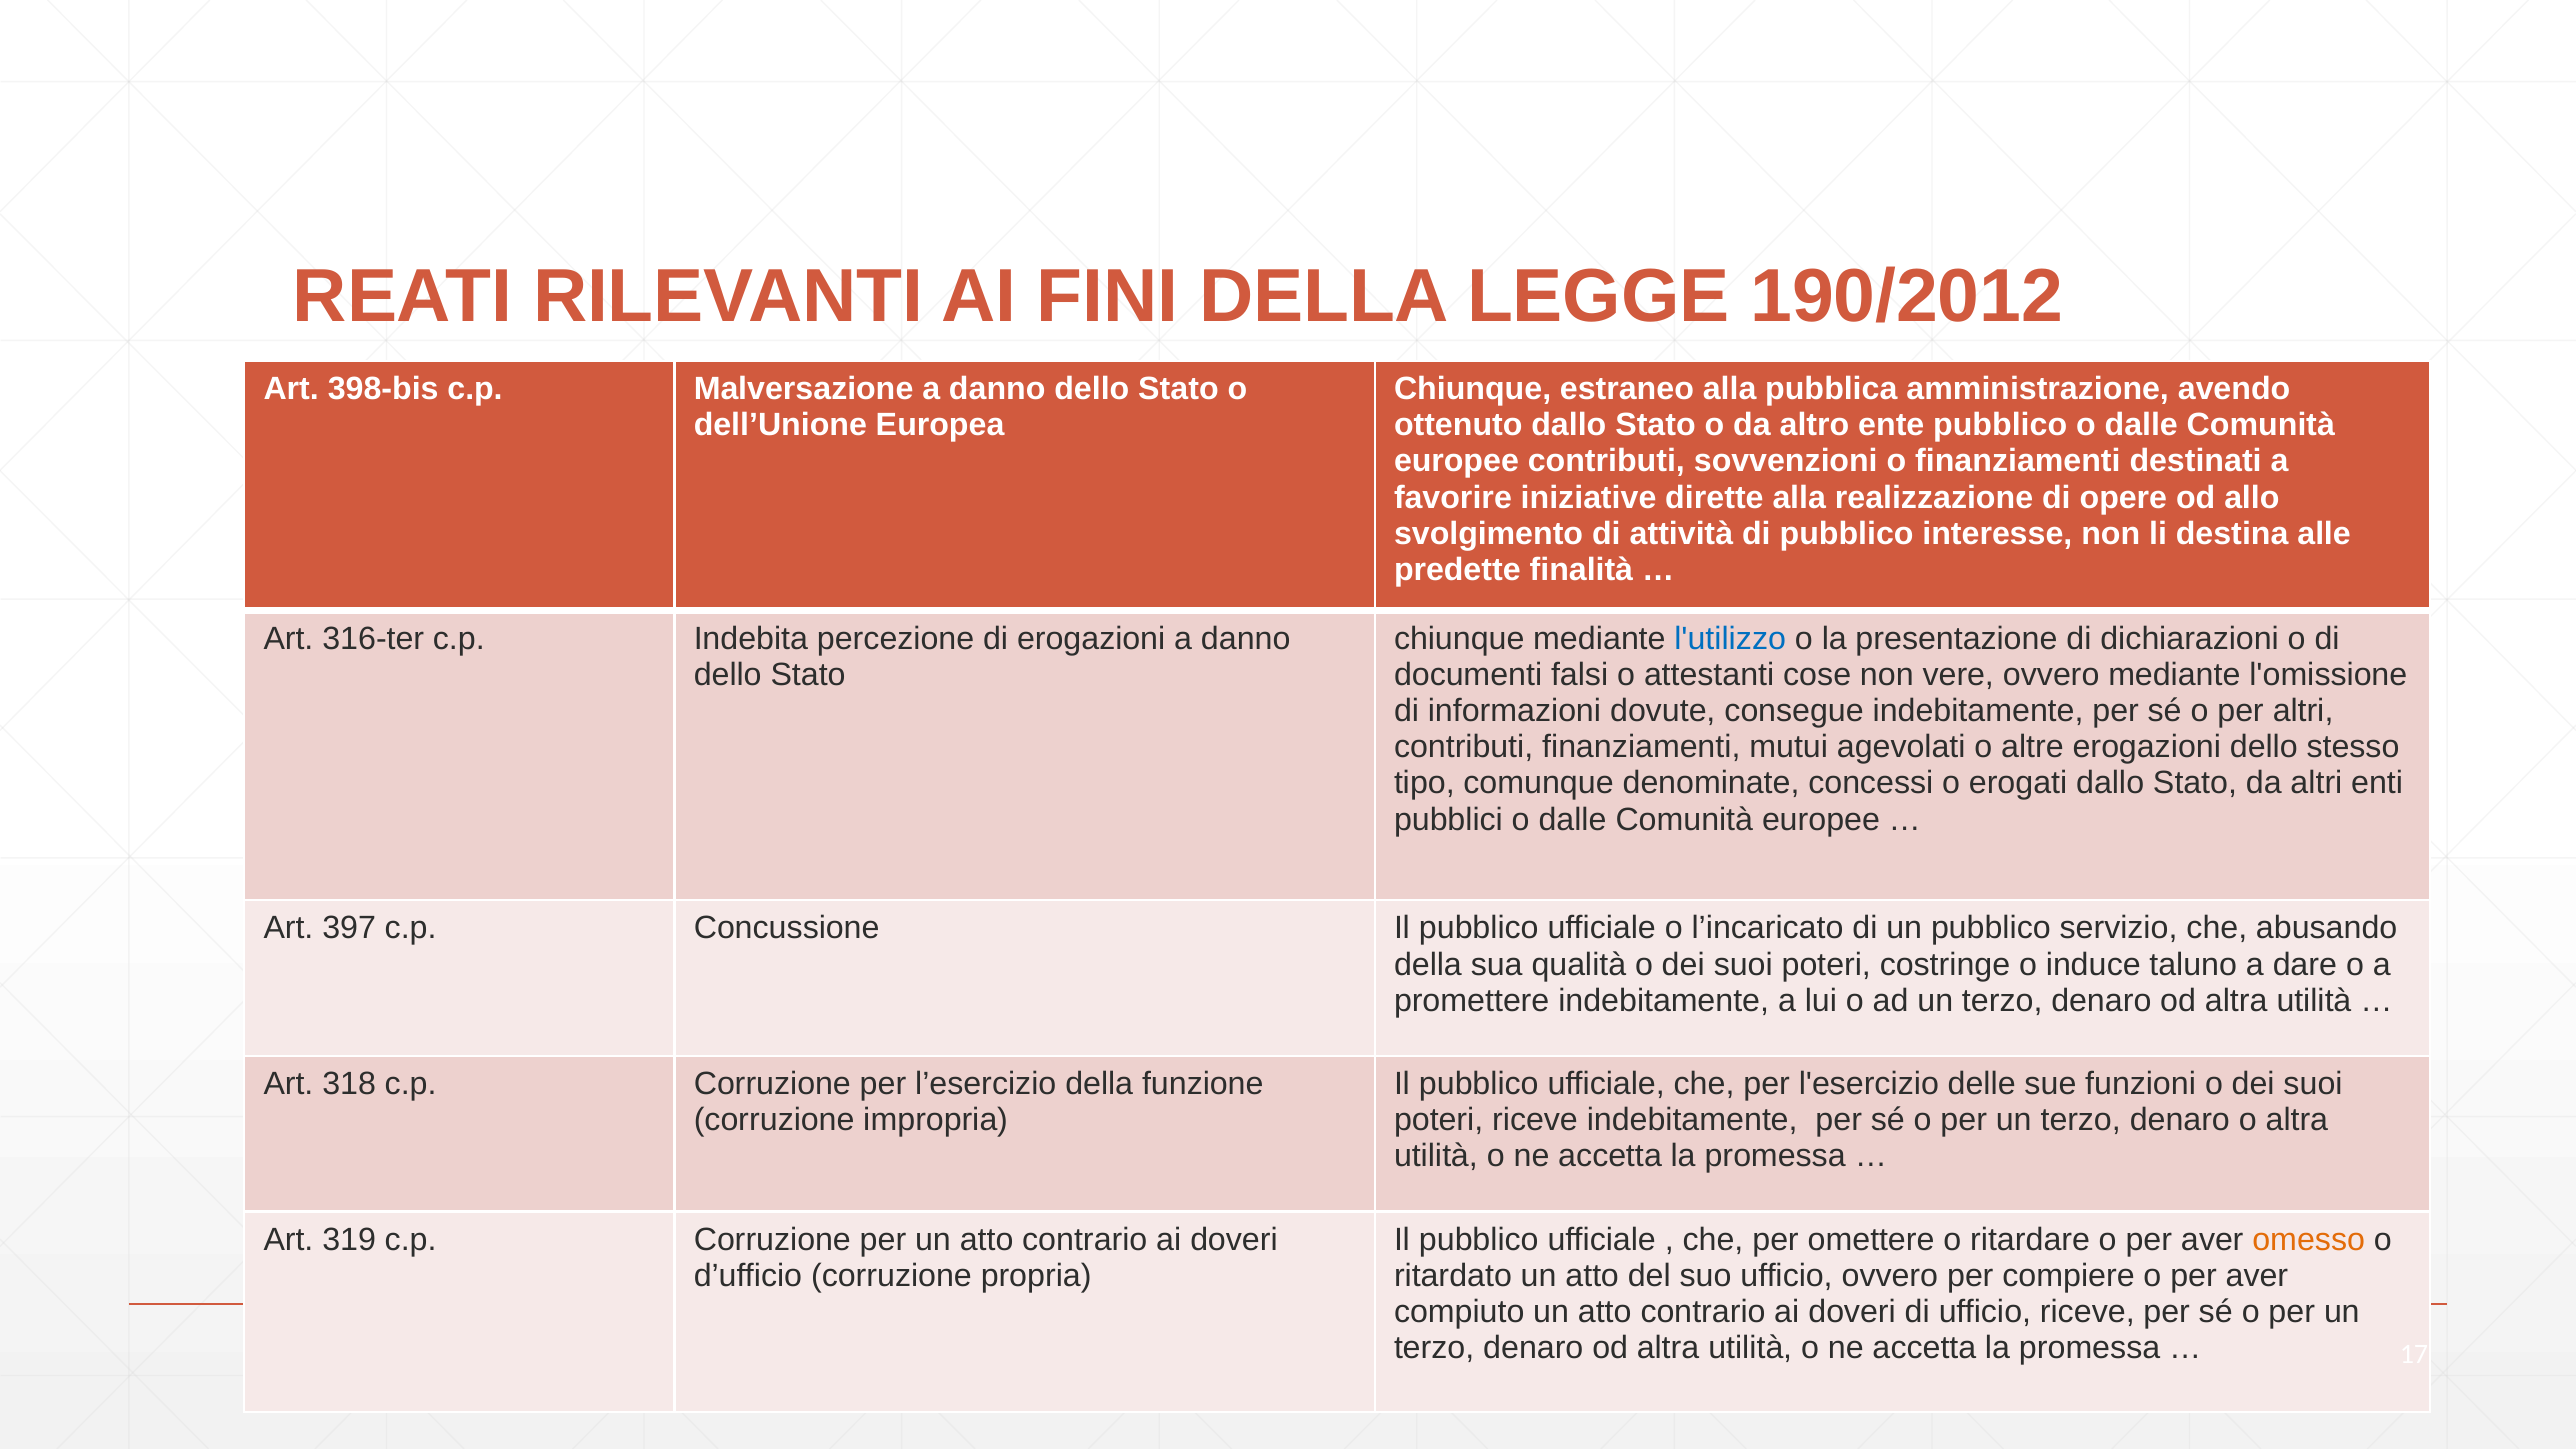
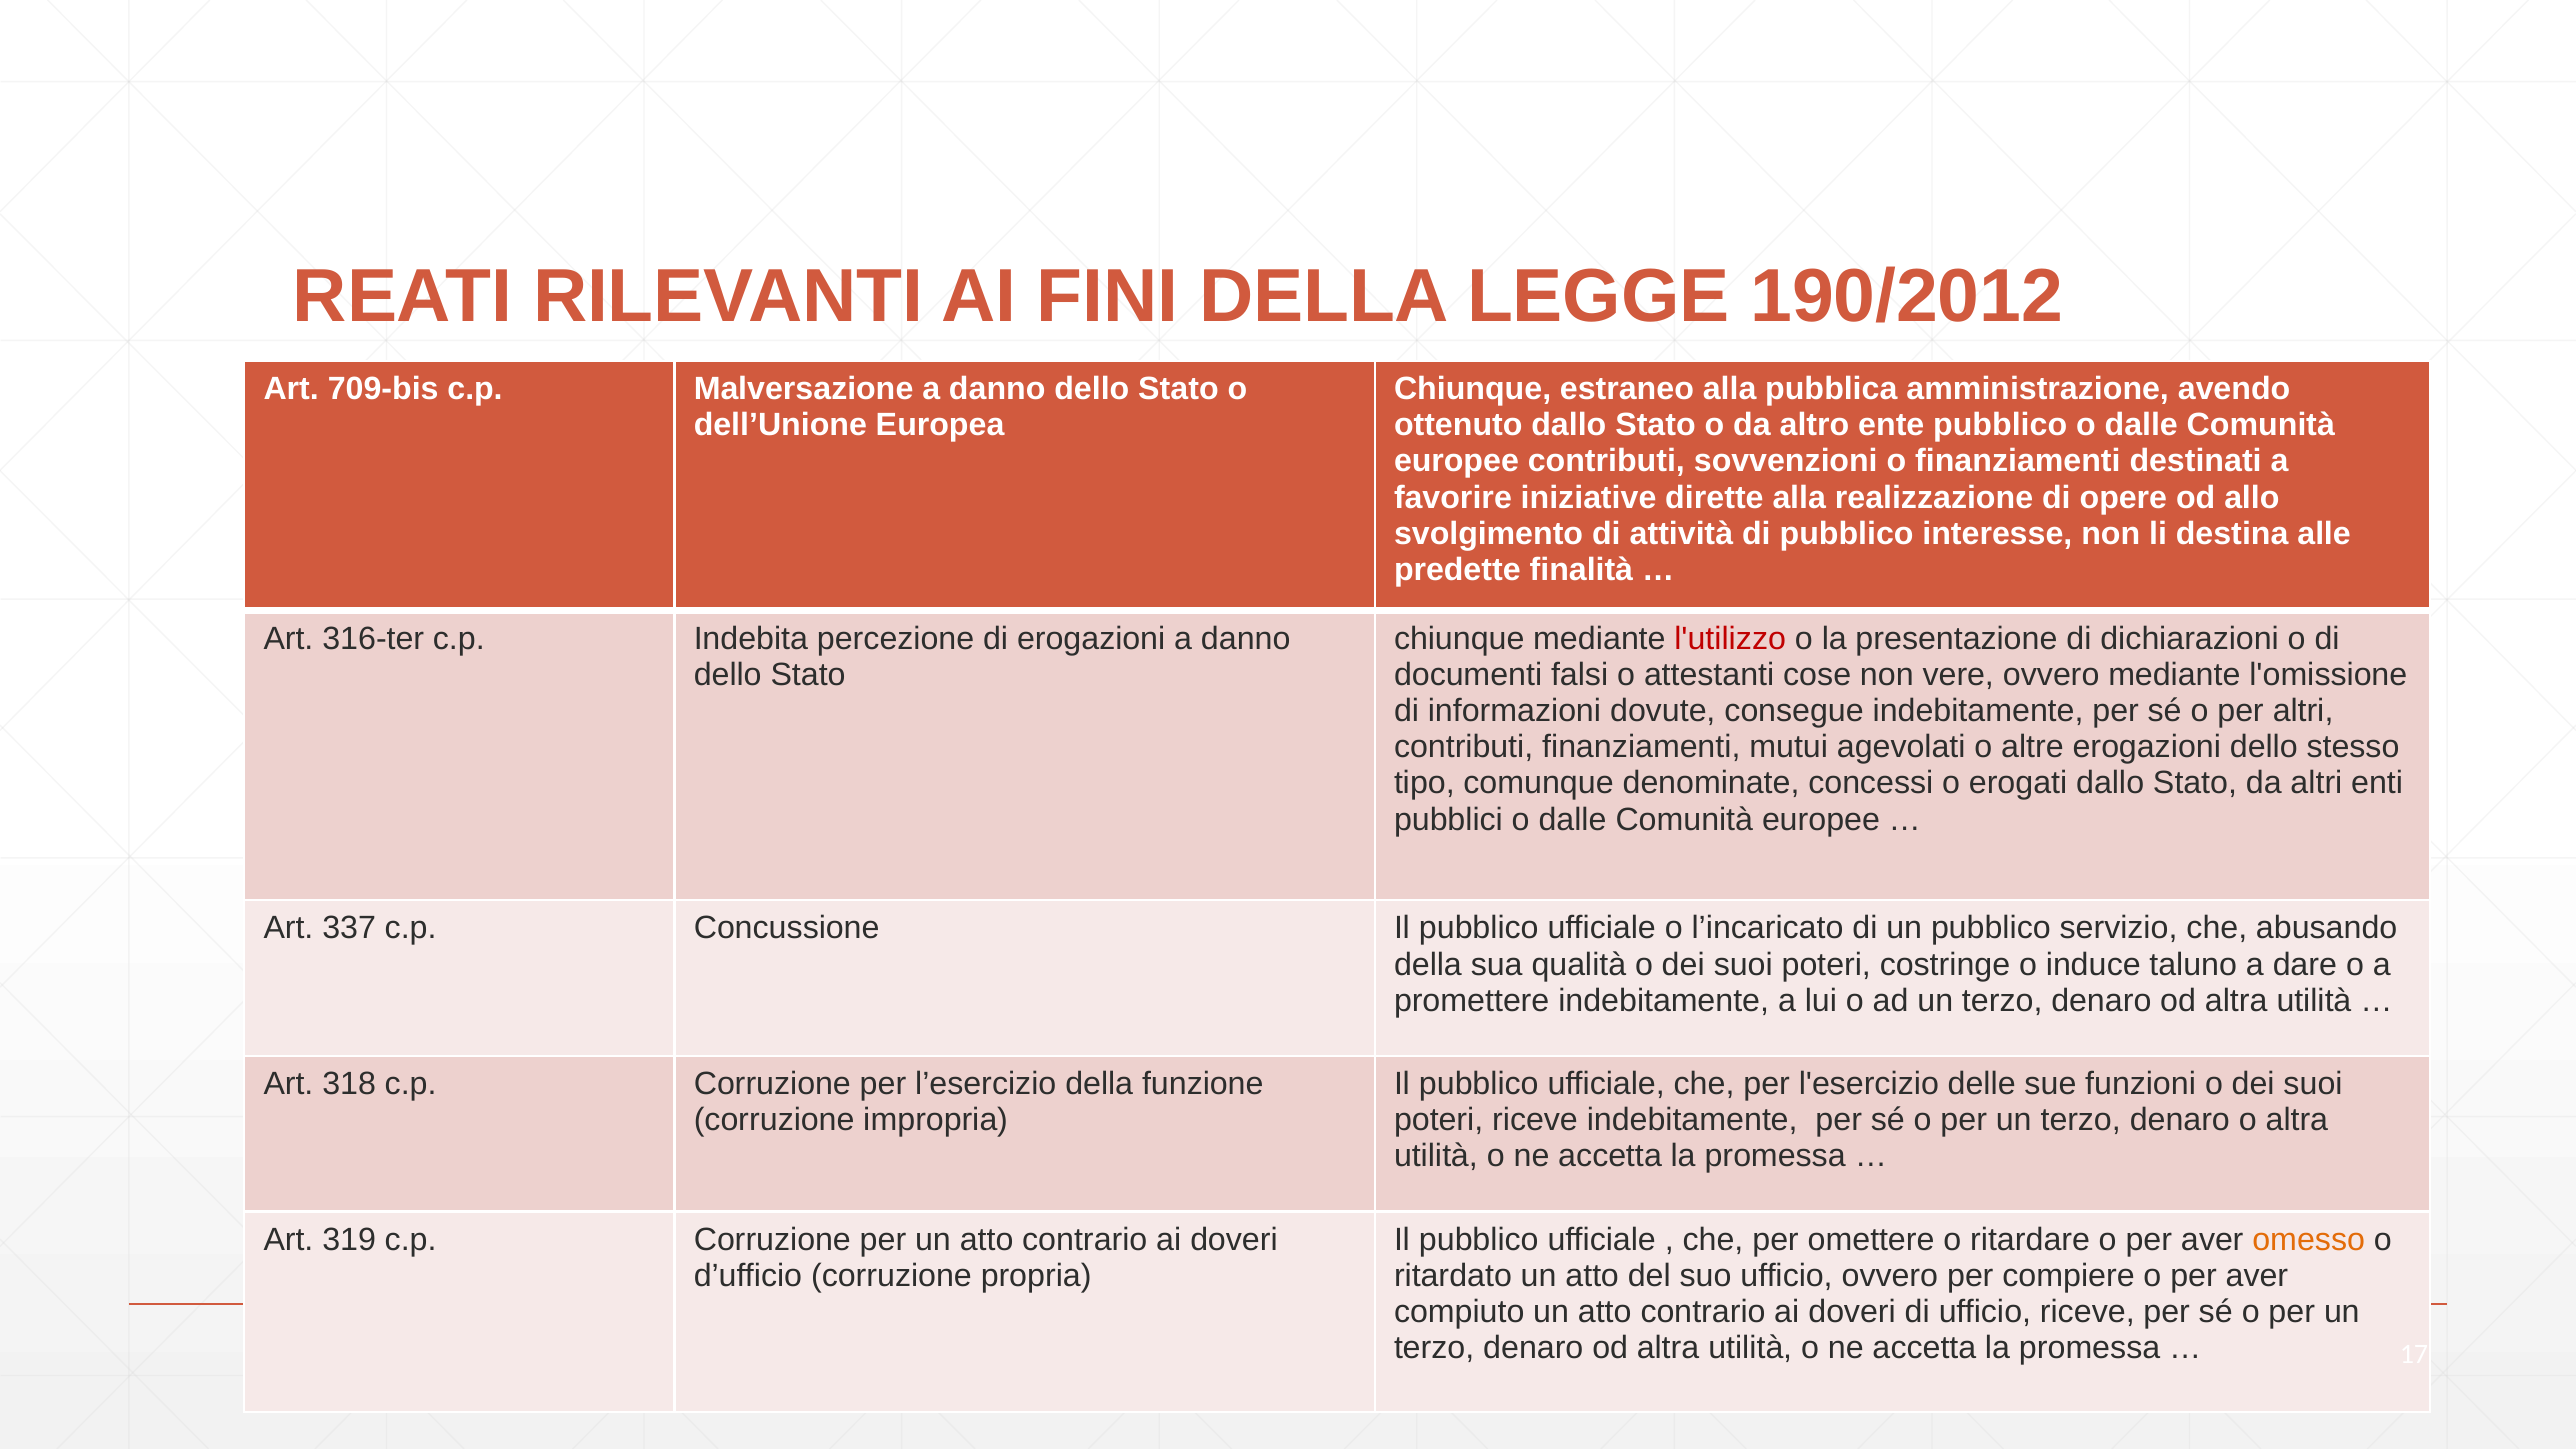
398-bis: 398-bis -> 709-bis (383, 389)
l'utilizzo colour: blue -> red (1730, 639)
397: 397 -> 337 (349, 928)
